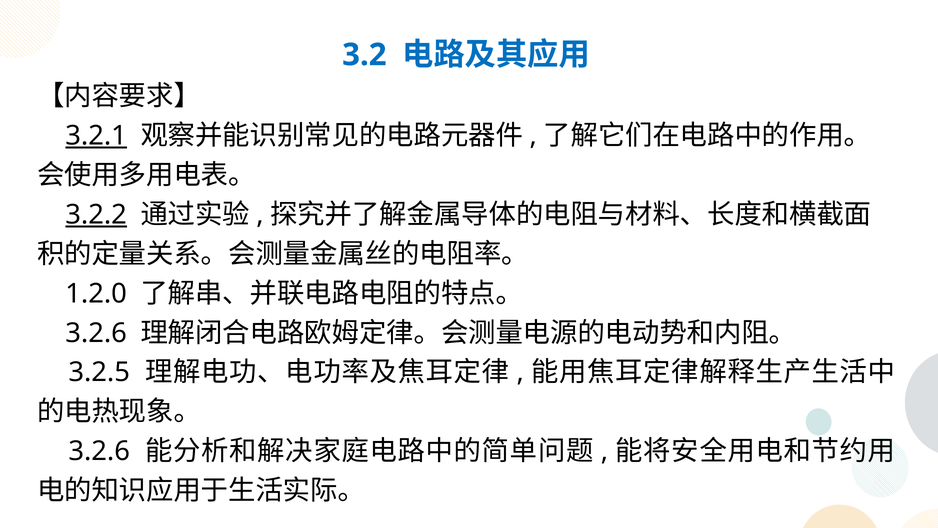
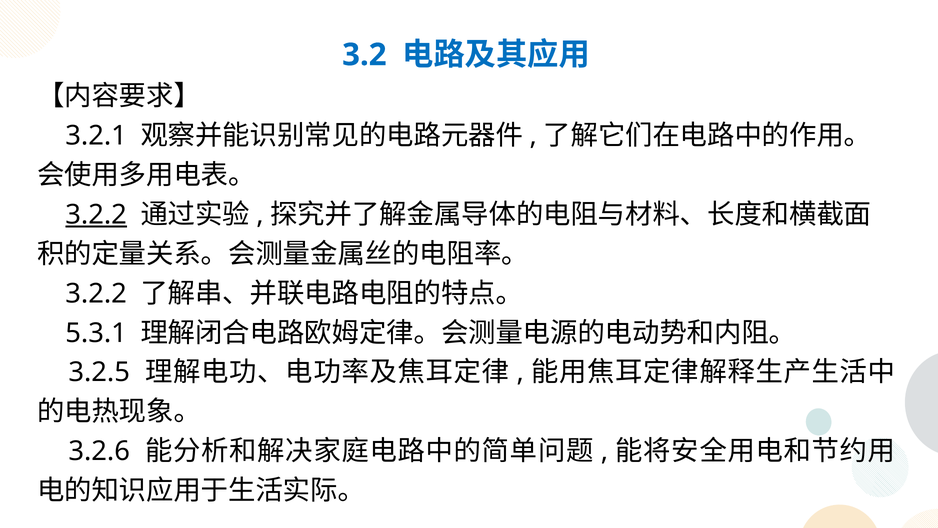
3.2.1 underline: present -> none (96, 136)
1.2.0: 1.2.0 -> 3.2.2 (96, 293)
3.2.6: 3.2.6 -> 5.3.1 (96, 333)
